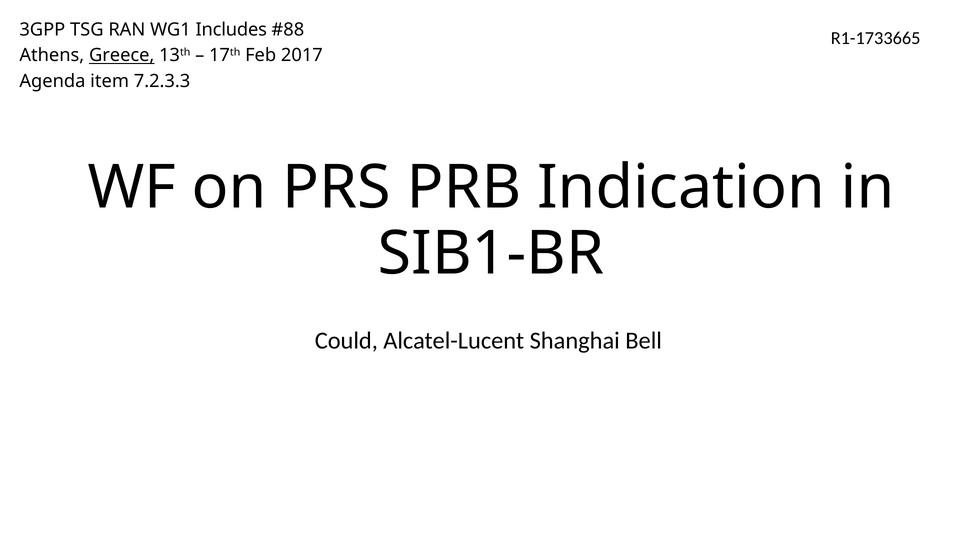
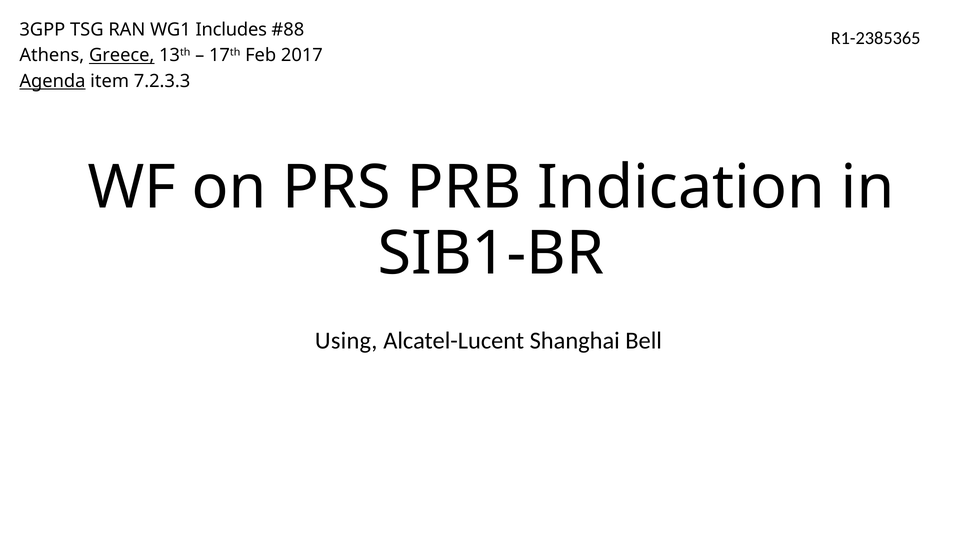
R1-1733665: R1-1733665 -> R1-2385365 (876, 38)
Agenda underline: none -> present (52, 81)
Could: Could -> Using (346, 341)
